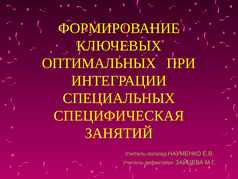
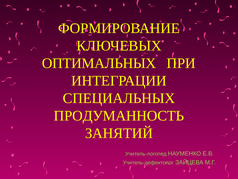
СПЕЦИФИЧЕСКАЯ: СПЕЦИФИЧЕСКАЯ -> ПРОДУМАННОСТЬ (119, 115)
